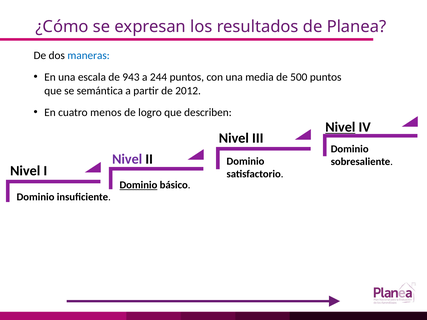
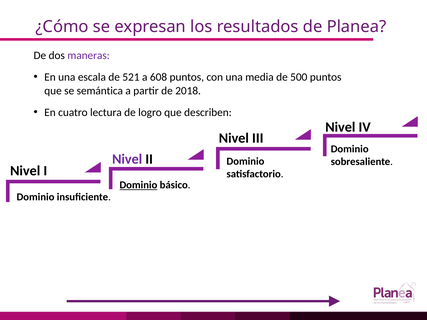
maneras colour: blue -> purple (89, 55)
943: 943 -> 521 (131, 77)
244: 244 -> 608 (159, 77)
2012: 2012 -> 2018 (188, 91)
menos: menos -> lectura (106, 113)
Nivel underline: present -> none (340, 127)
